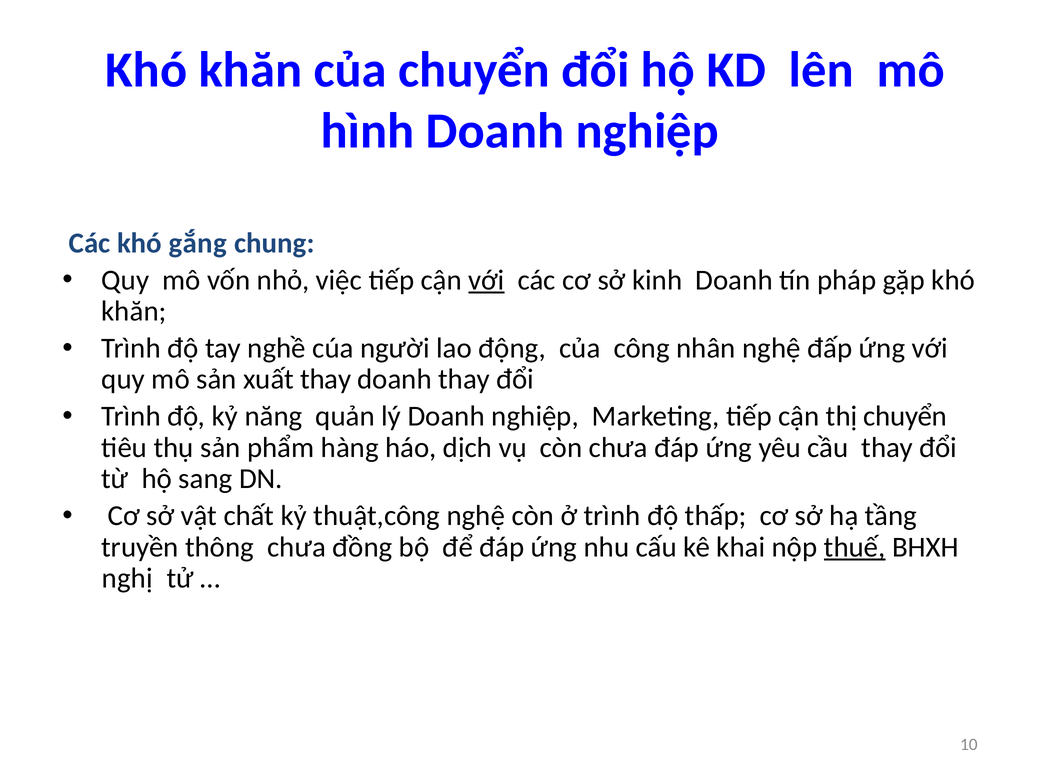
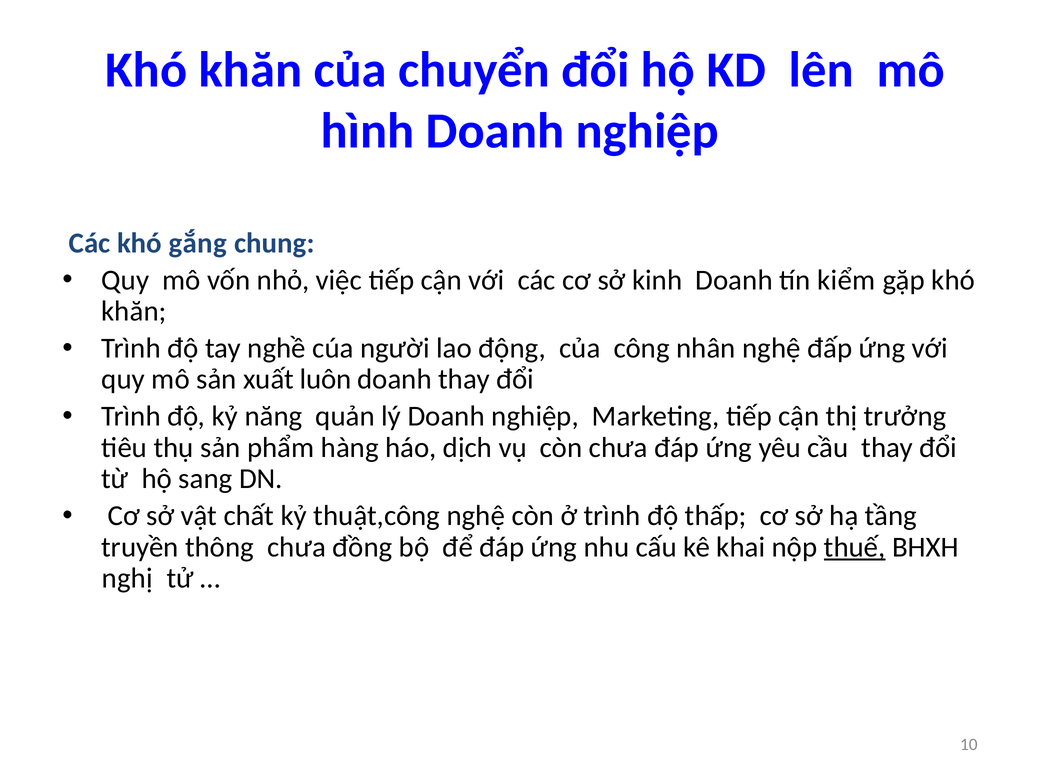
với underline: present -> none (486, 280)
pháp: pháp -> kiểm (846, 280)
xuất thay: thay -> luôn (326, 379)
thị chuyển: chuyển -> trưởng (905, 416)
